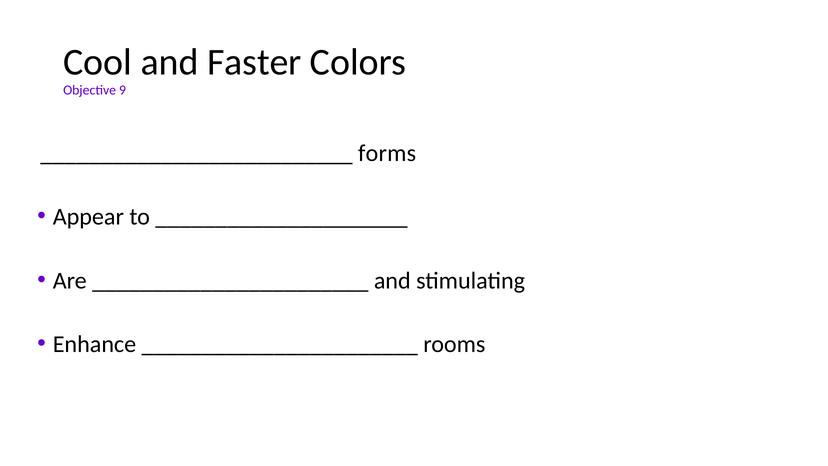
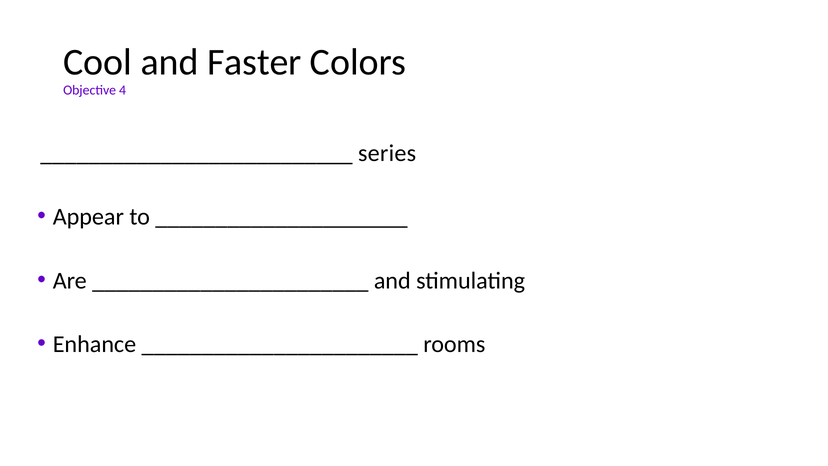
9: 9 -> 4 (123, 90)
forms: forms -> series (387, 153)
